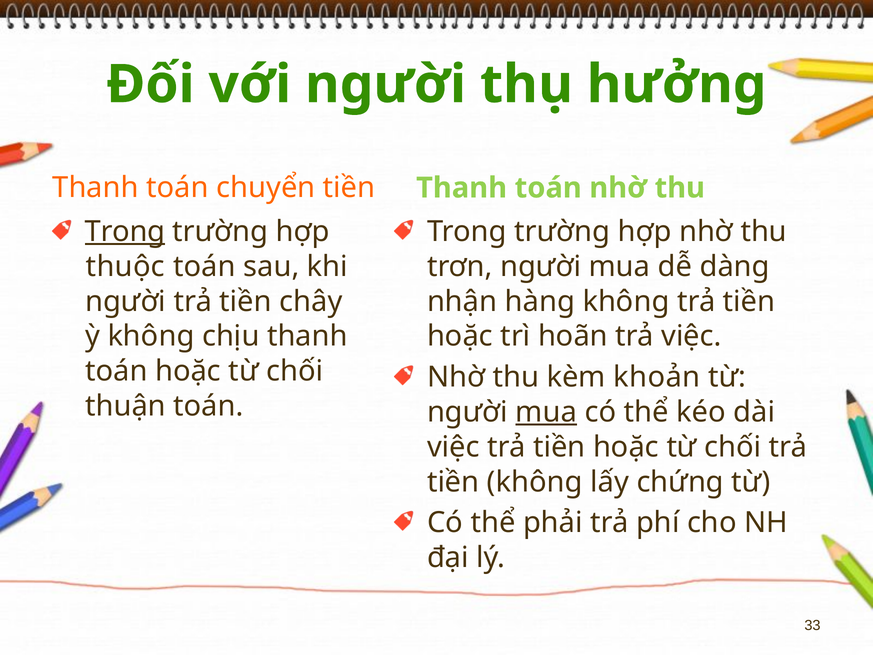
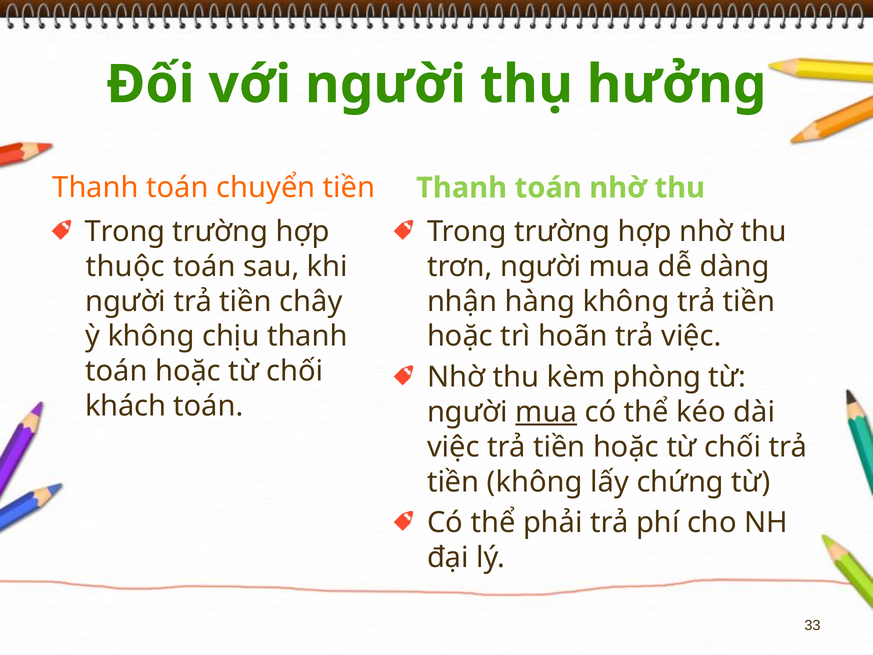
Trong underline: present -> none (125, 231)
khoản: khoản -> phòng (657, 377)
thuận: thuận -> khách (126, 406)
